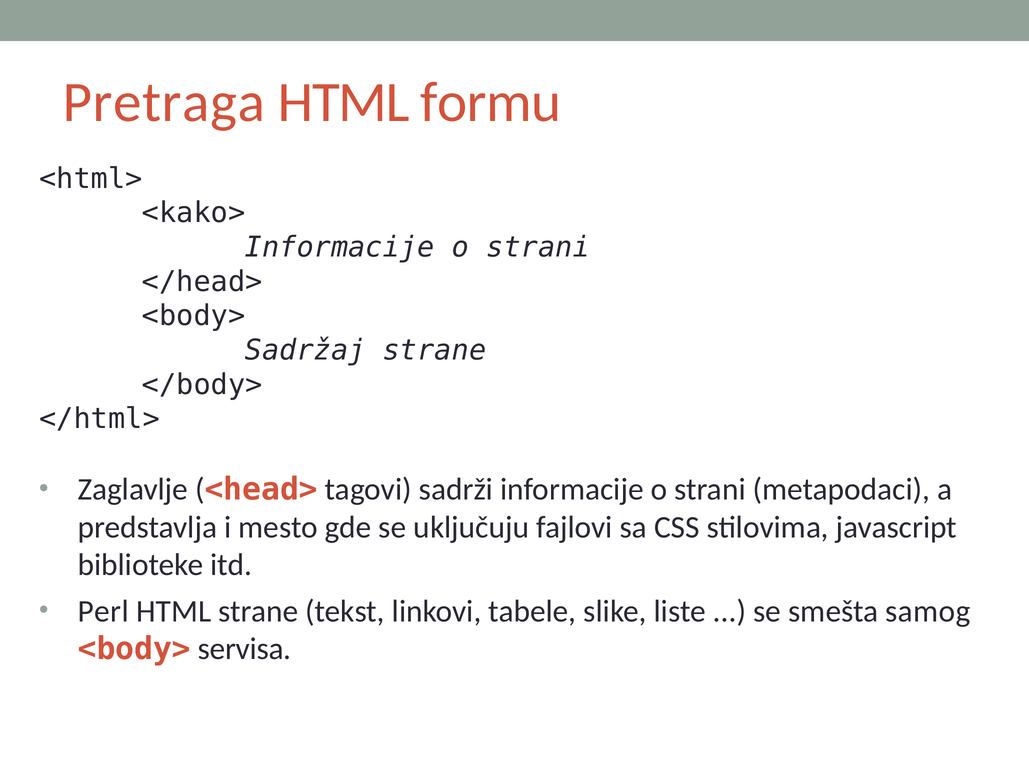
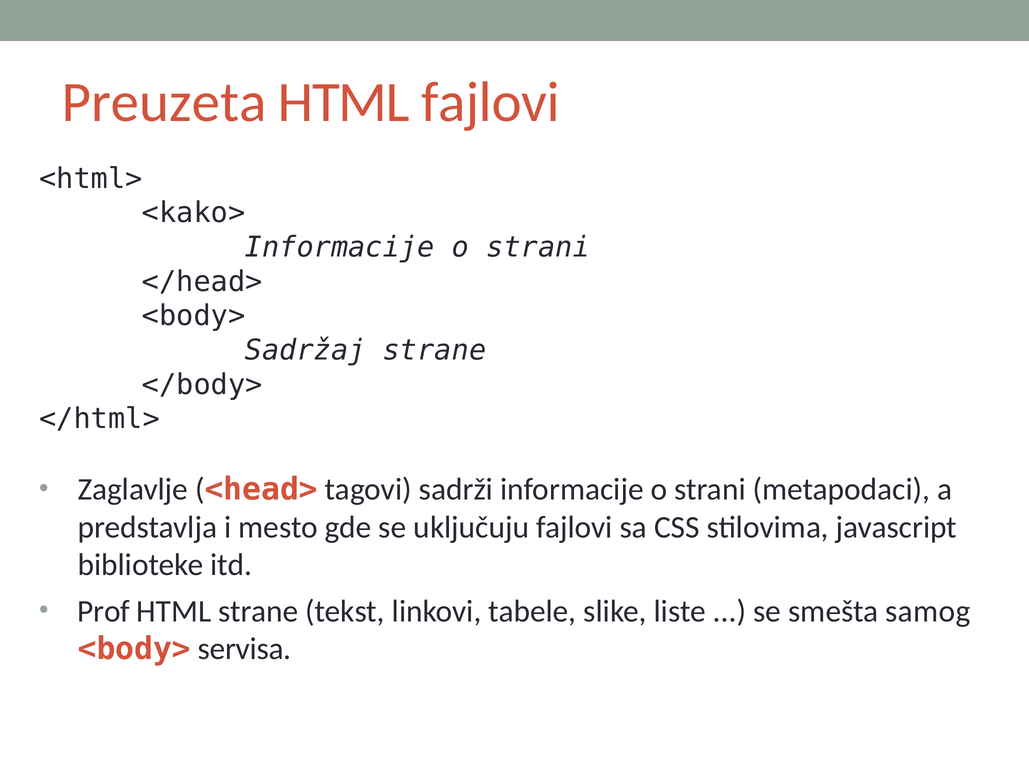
Pretraga: Pretraga -> Preuzeta (164, 103)
HTML formu: formu -> fajlovi (491, 103)
Perl: Perl -> Prof (104, 611)
